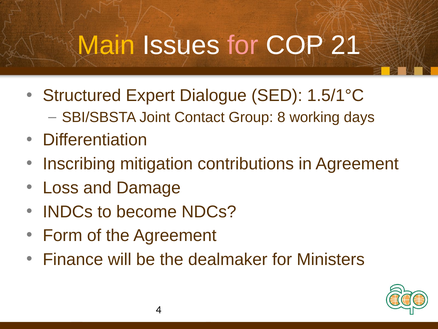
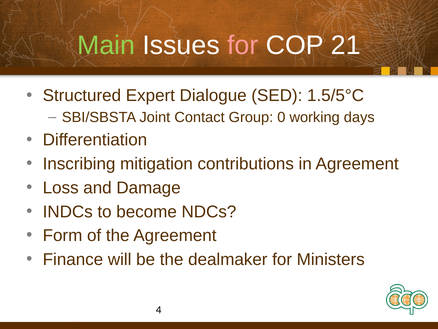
Main colour: yellow -> light green (106, 45)
1.5/1°C: 1.5/1°C -> 1.5/5°C (336, 95)
8: 8 -> 0 (281, 117)
